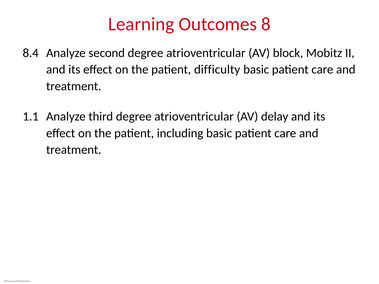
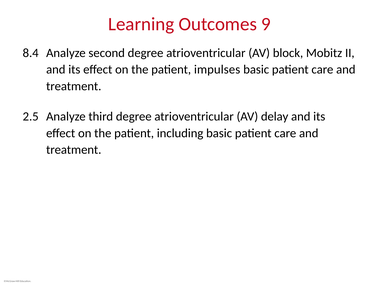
8: 8 -> 9 (266, 24)
difficulty: difficulty -> impulses (217, 70)
1.1: 1.1 -> 2.5 (31, 117)
